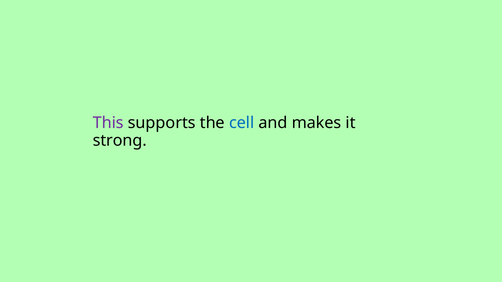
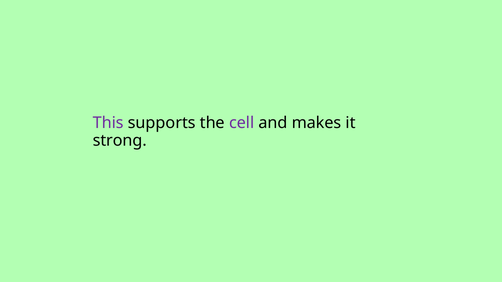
cell colour: blue -> purple (242, 123)
